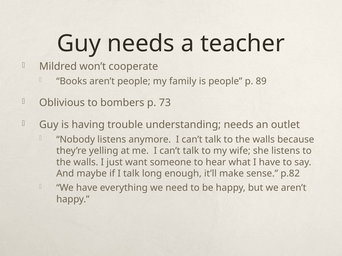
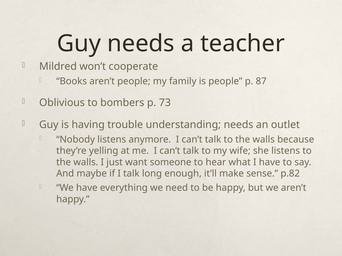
89: 89 -> 87 (261, 81)
